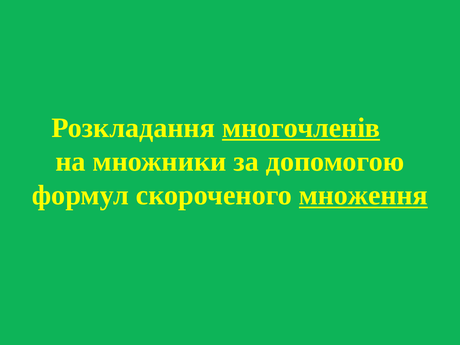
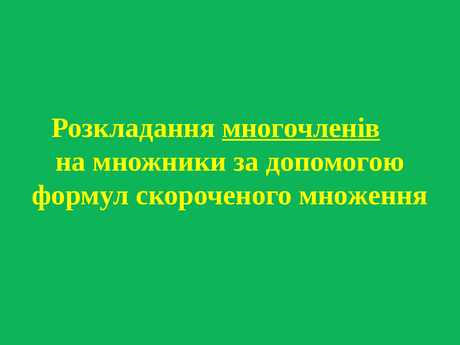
множення underline: present -> none (363, 195)
